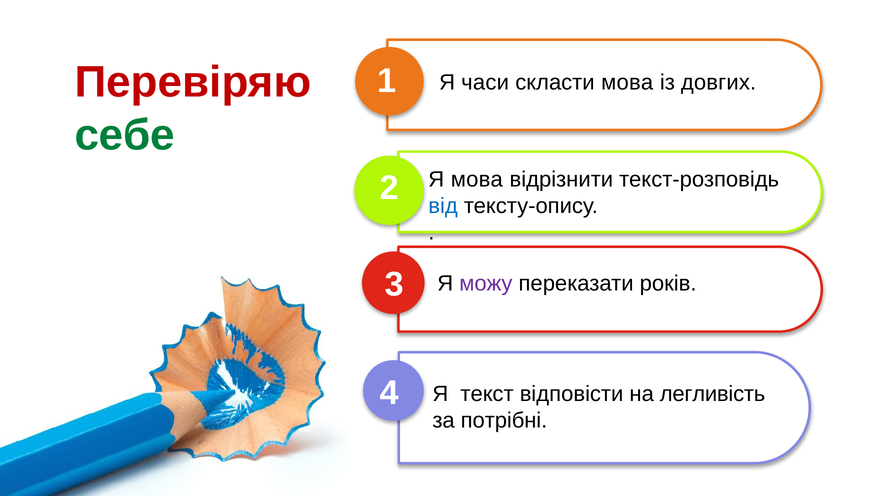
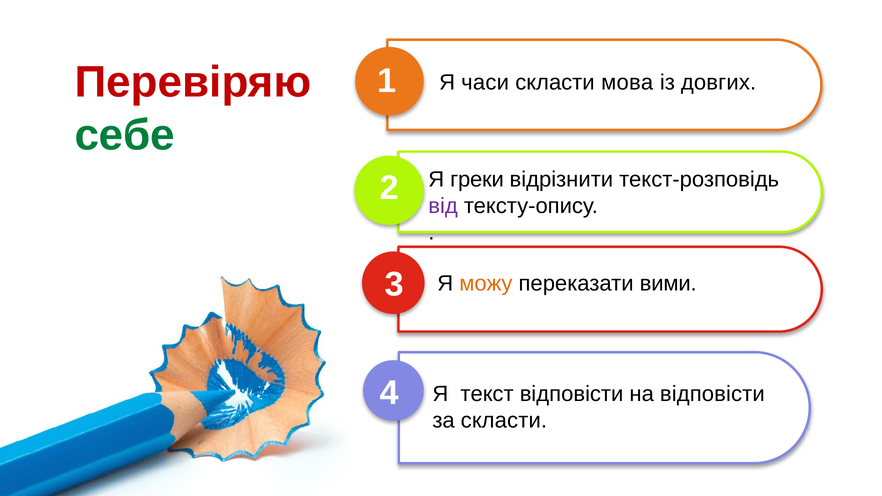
Я мова: мова -> греки (477, 179)
від colour: blue -> purple (443, 206)
можу colour: purple -> orange (486, 284)
років: років -> вими (668, 284)
на легливість: легливість -> відповісти (712, 394)
за потрібні: потрібні -> скласти (504, 421)
